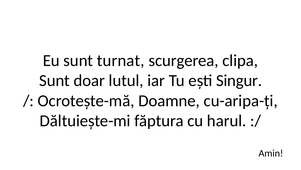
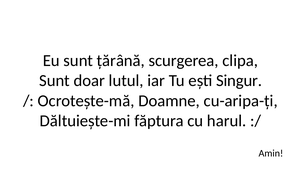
turnat: turnat -> țărână (121, 60)
